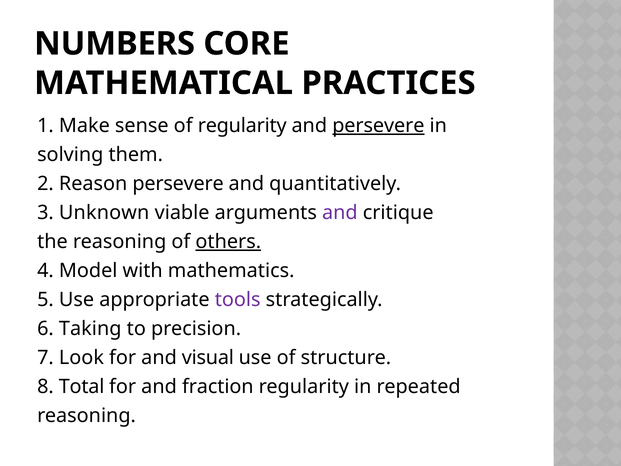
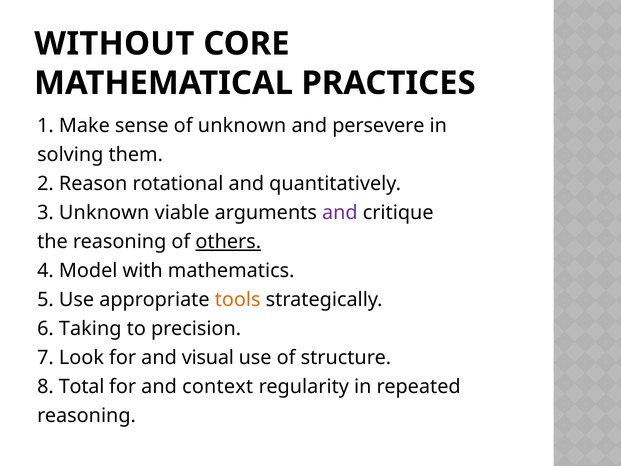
NUMBERS: NUMBERS -> WITHOUT (114, 44)
of regularity: regularity -> unknown (242, 126)
persevere underline: present -> none (378, 126)
Reason persevere: persevere -> rotational (178, 184)
tools colour: purple -> orange (238, 299)
fraction: fraction -> context (218, 386)
